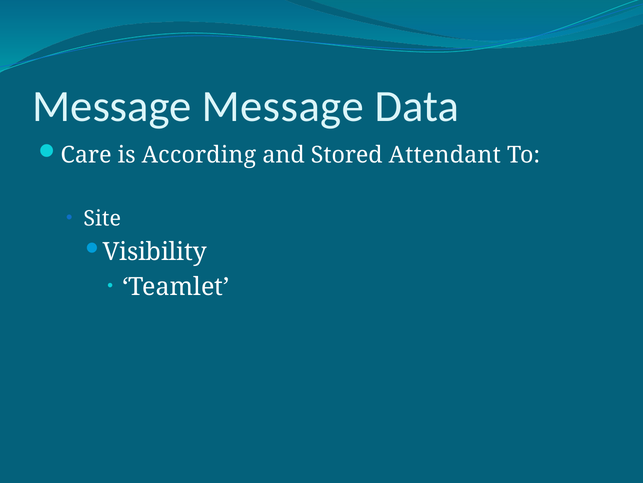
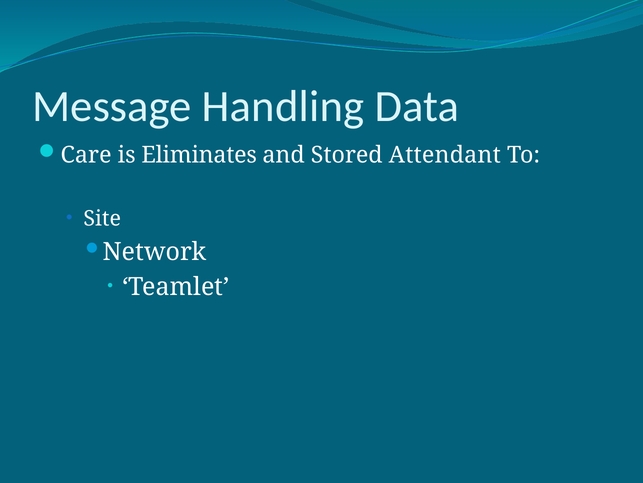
Message Message: Message -> Handling (283, 106)
According: According -> Eliminates (199, 155)
Visibility: Visibility -> Network (155, 251)
